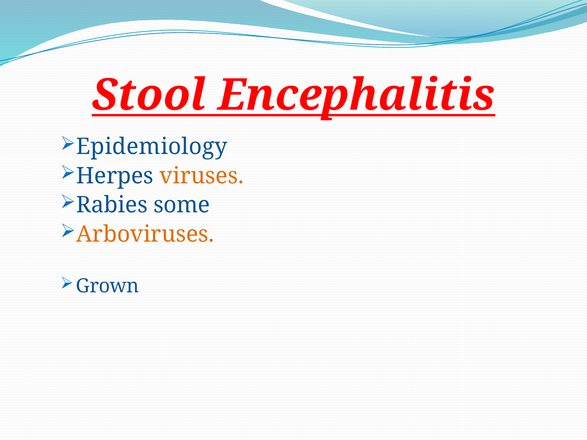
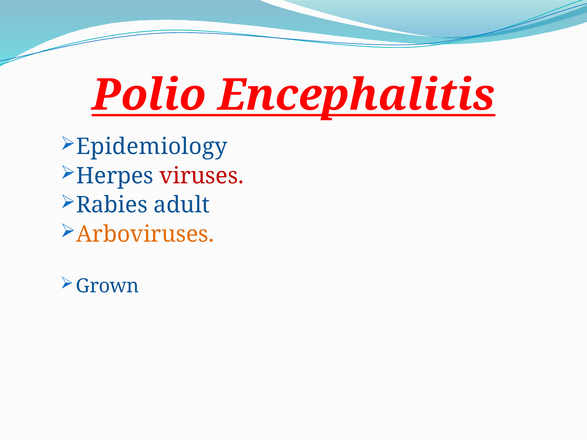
Stool: Stool -> Polio (149, 95)
viruses colour: orange -> red (202, 176)
some: some -> adult (182, 205)
